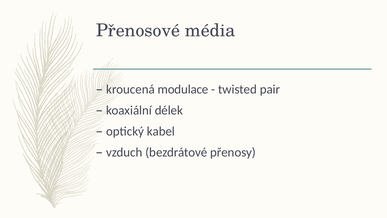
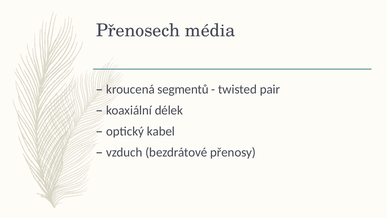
Přenosové: Přenosové -> Přenosech (138, 31)
modulace: modulace -> segmentů (183, 89)
